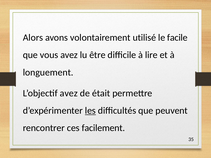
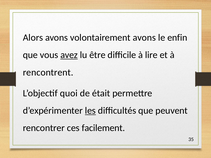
volontairement utilisé: utilisé -> avons (144, 38)
facile: facile -> enfin (177, 38)
avez underline: none -> present (69, 55)
longuement: longuement -> rencontrent (48, 72)
L’objectif avez: avez -> quoi (69, 93)
